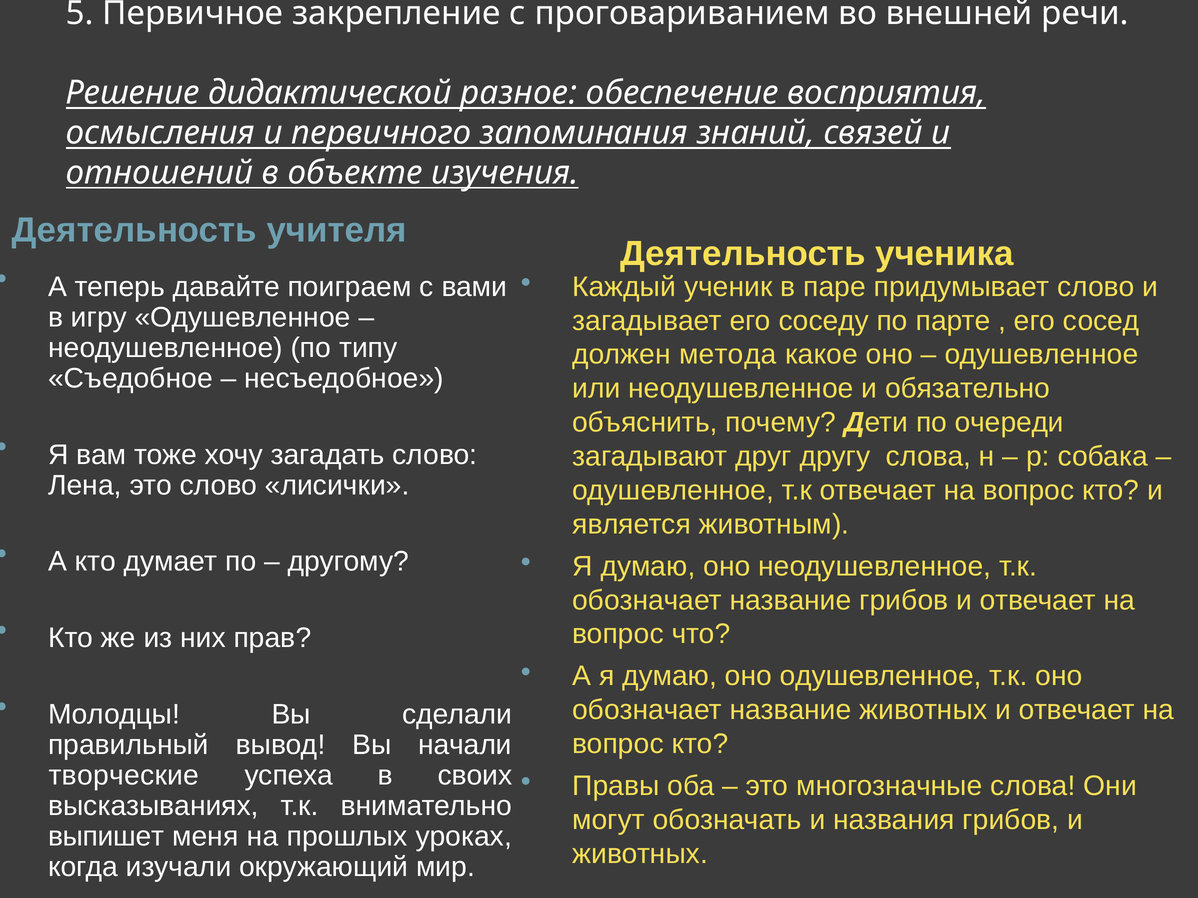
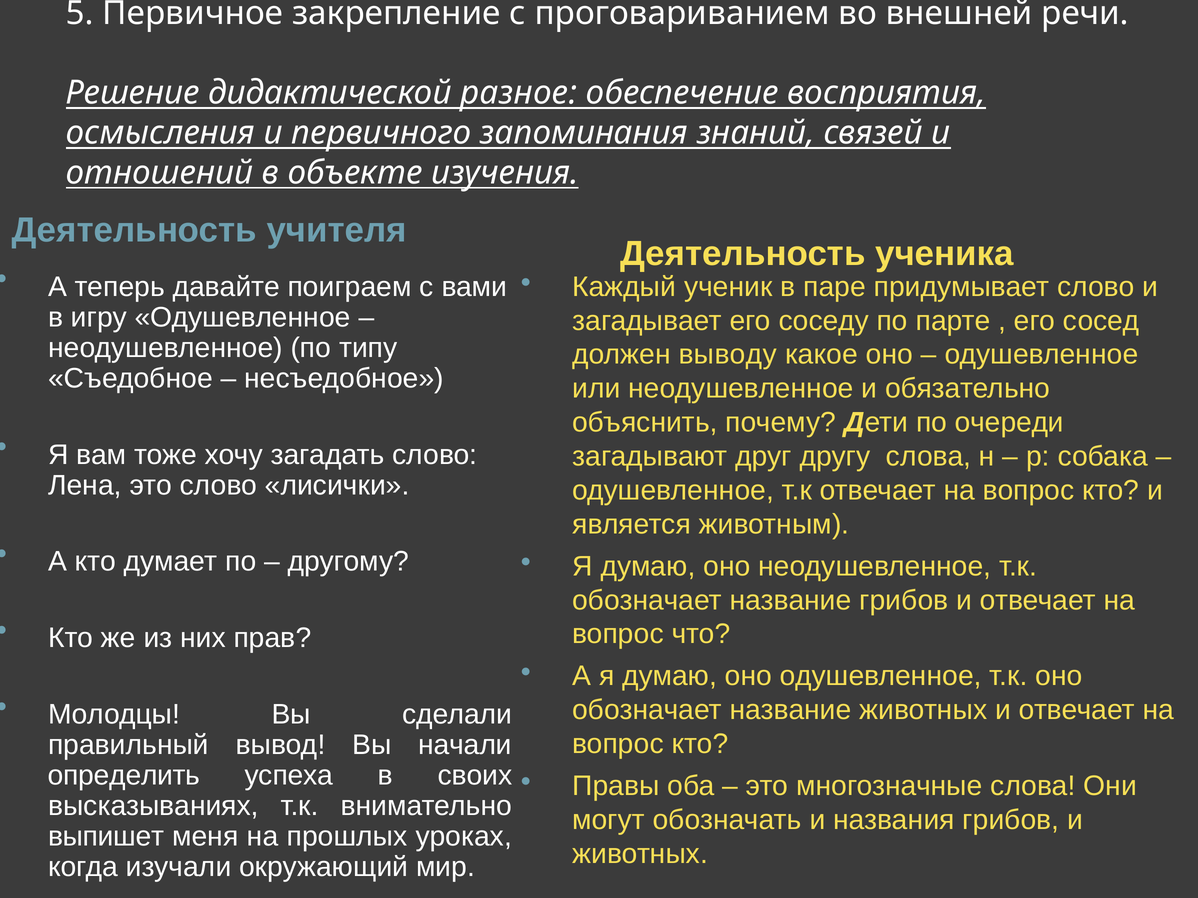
метода: метода -> выводу (728, 355)
творческие: творческие -> определить (124, 776)
